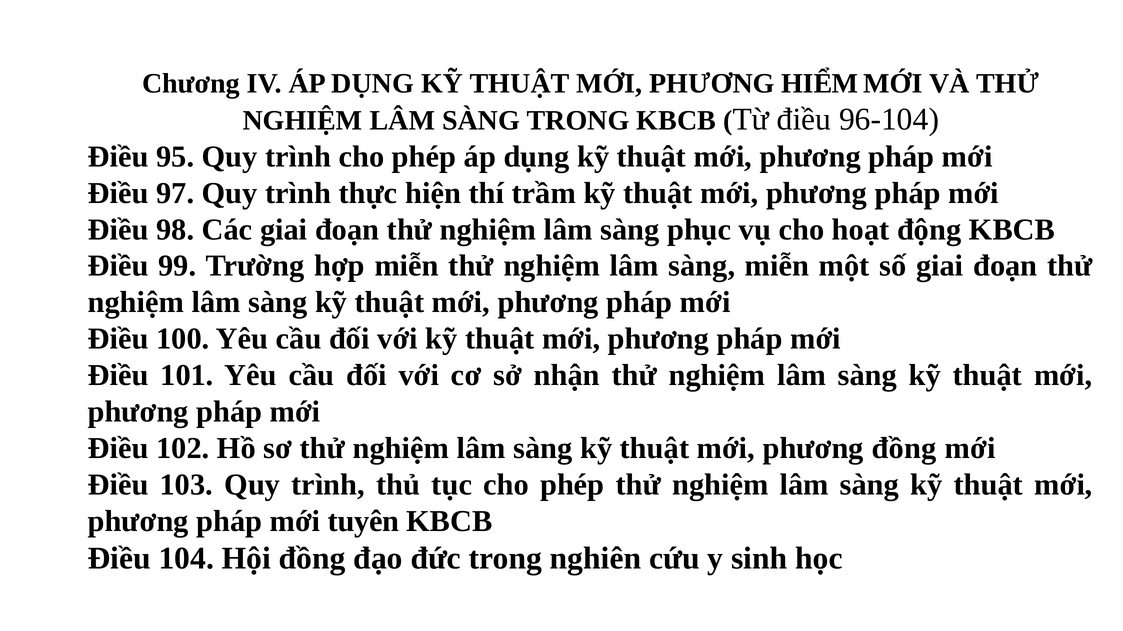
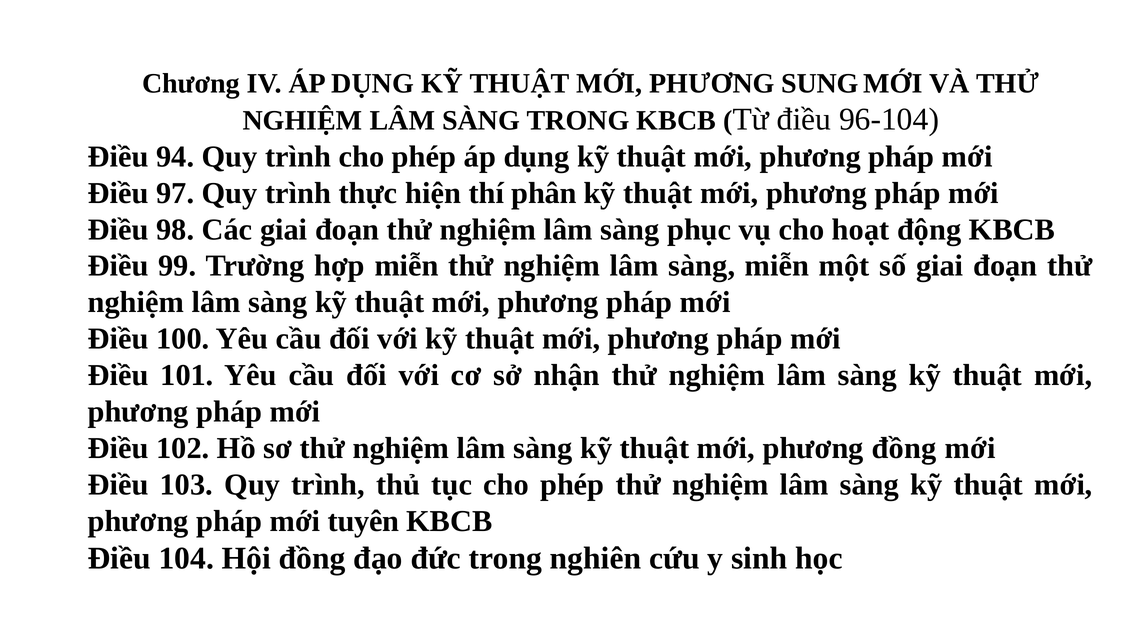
HIỂM: HIỂM -> SUNG (820, 84)
95: 95 -> 94 (175, 157)
trầm: trầm -> phân (544, 193)
